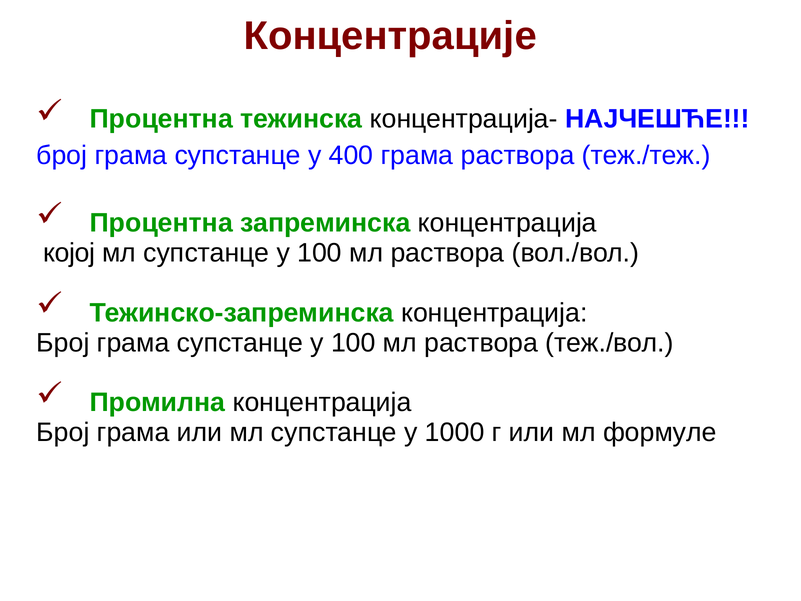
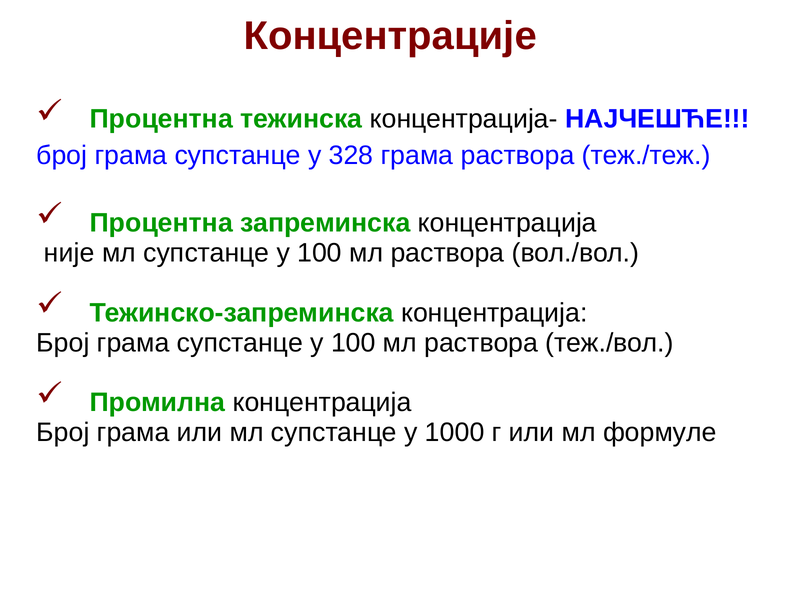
400: 400 -> 328 (351, 155)
којој: којој -> није (69, 253)
